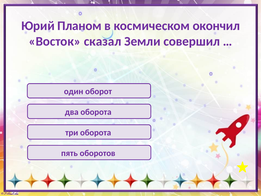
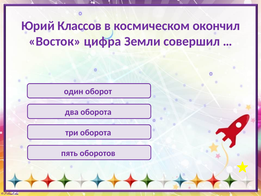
Планом: Планом -> Классов (80, 26)
сказал: сказал -> цифра (103, 41)
